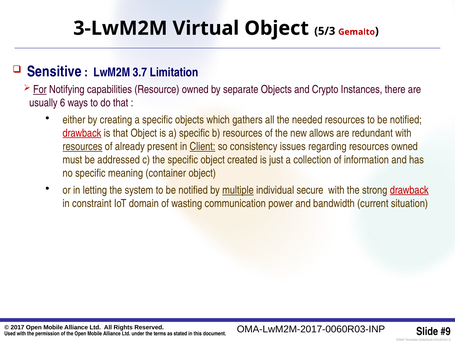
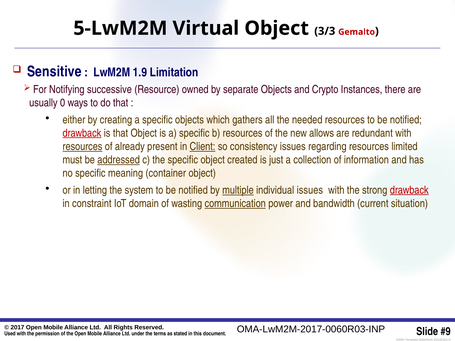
3-LwM2M: 3-LwM2M -> 5-LwM2M (120, 28)
5/3: 5/3 -> 3/3 (325, 31)
3.7: 3.7 -> 1.9 (140, 72)
For underline: present -> none (40, 90)
capabilities: capabilities -> successive (109, 90)
6: 6 -> 0 (63, 103)
resources owned: owned -> limited (404, 147)
addressed underline: none -> present (119, 160)
individual secure: secure -> issues (310, 190)
communication underline: none -> present (235, 204)
